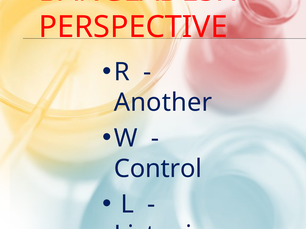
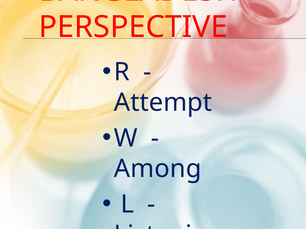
Another: Another -> Attempt (163, 103)
Control: Control -> Among (158, 169)
